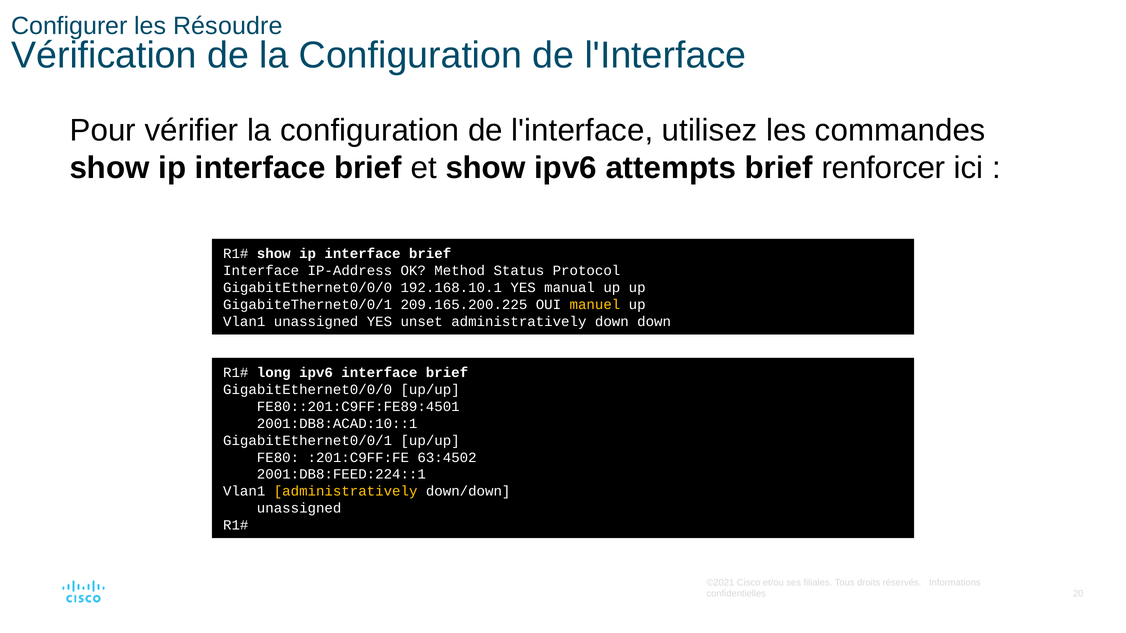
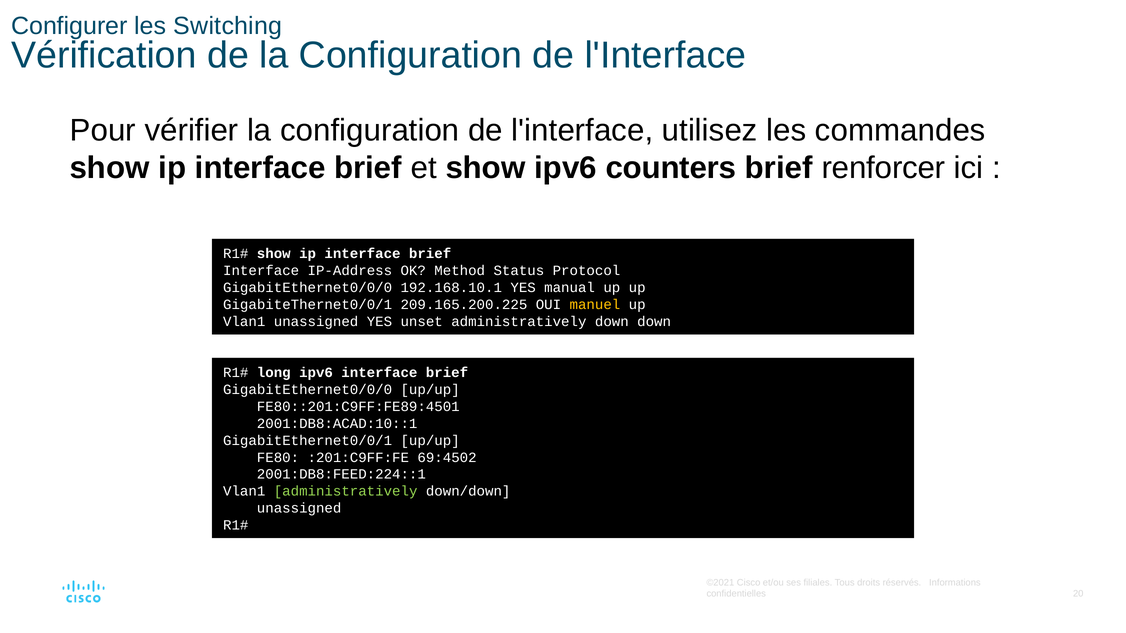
Résoudre: Résoudre -> Switching (228, 26)
attempts: attempts -> counters (671, 168)
63:4502: 63:4502 -> 69:4502 (447, 458)
administratively colour: yellow -> light green (346, 492)
